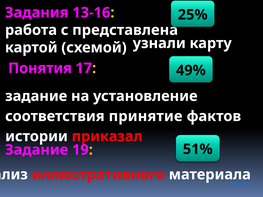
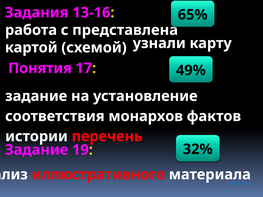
25%: 25% -> 65% (193, 15)
принятие: принятие -> монархов (146, 116)
приказал: приказал -> перечень (107, 137)
51%: 51% -> 32% (198, 149)
